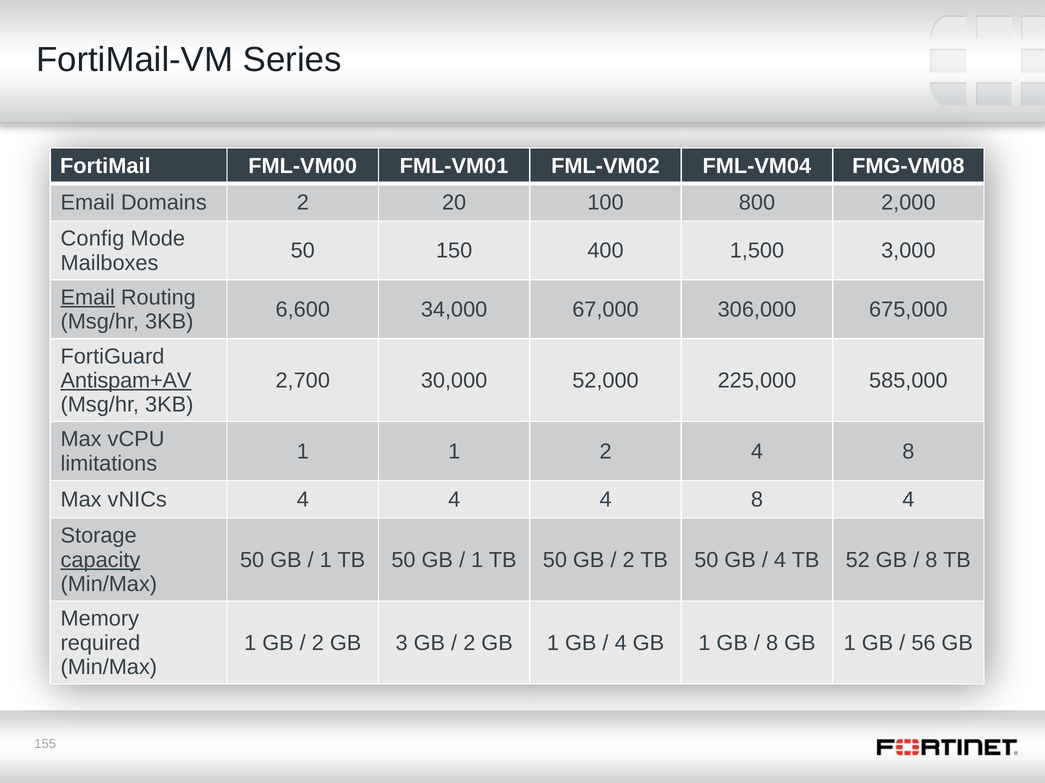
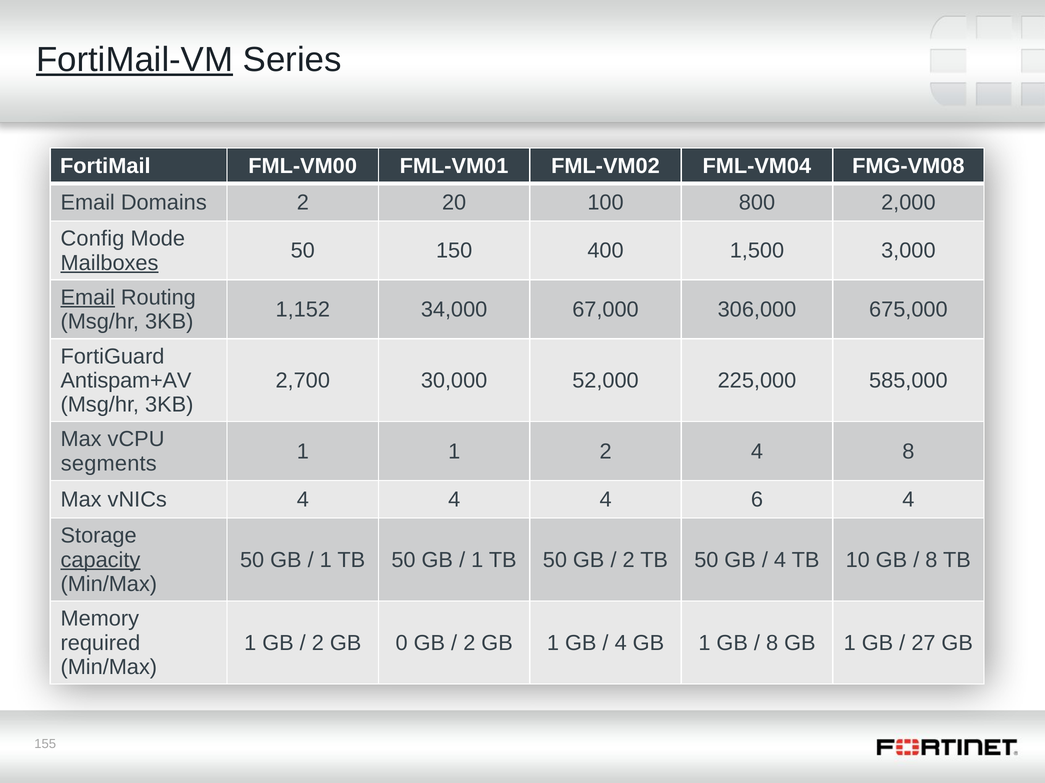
FortiMail-VM underline: none -> present (135, 60)
Mailboxes underline: none -> present (110, 263)
6,600: 6,600 -> 1,152 (303, 310)
Antispam+AV underline: present -> none (126, 381)
limitations: limitations -> segments (109, 464)
4 4 8: 8 -> 6 (757, 500)
52: 52 -> 10 (858, 560)
3: 3 -> 0 (402, 643)
56: 56 -> 27 (923, 643)
